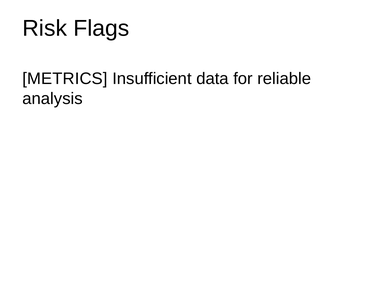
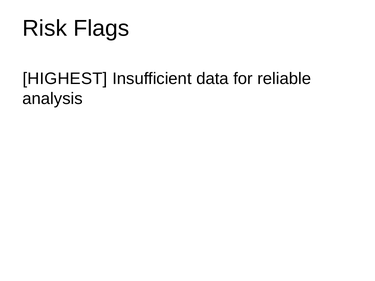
METRICS: METRICS -> HIGHEST (65, 79)
